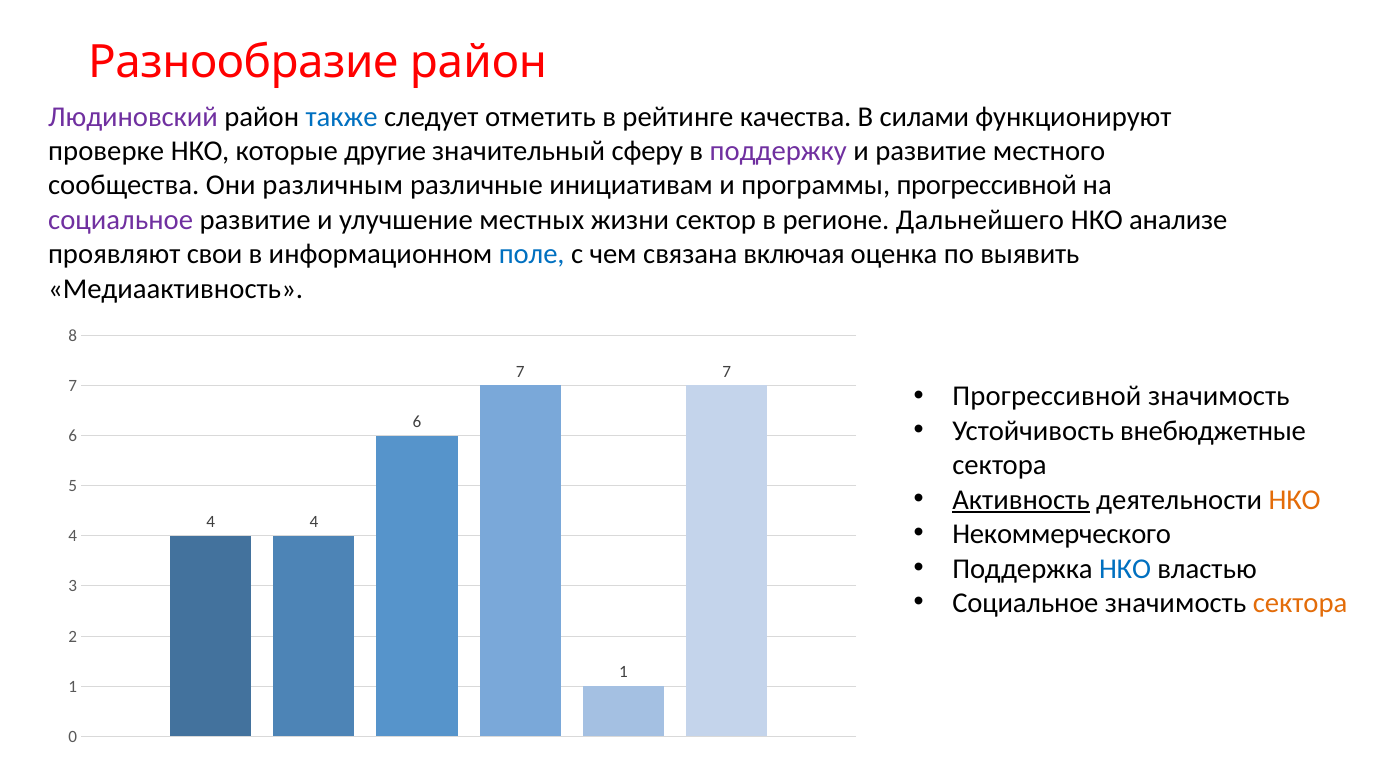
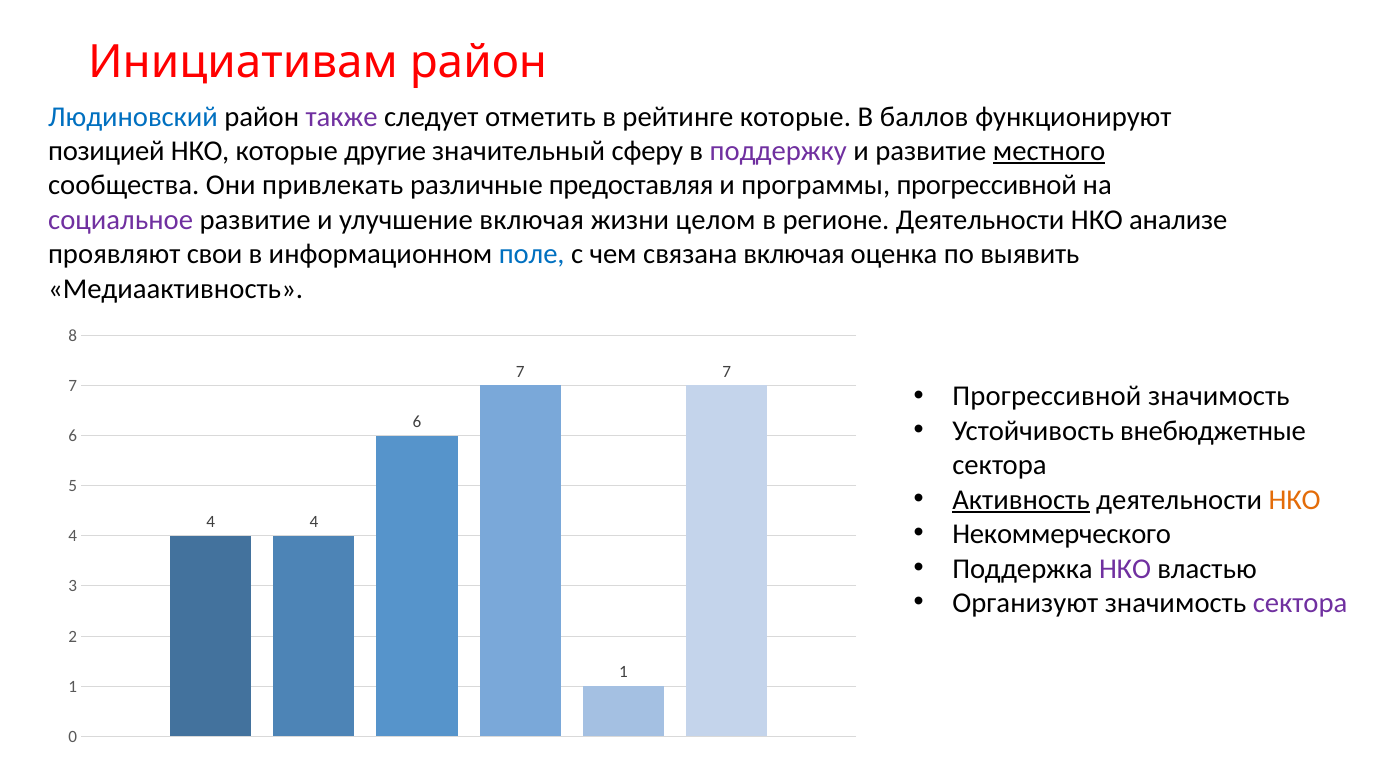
Разнообразие: Разнообразие -> Инициативам (243, 62)
Людиновский colour: purple -> blue (133, 117)
также colour: blue -> purple (342, 117)
рейтинге качества: качества -> которые (795, 117)
силами: силами -> баллов (924, 117)
проверке: проверке -> позицией (106, 151)
местного underline: none -> present (1049, 151)
различным: различным -> привлекать (333, 185)
инициативам: инициативам -> предоставляя (631, 185)
улучшение местных: местных -> включая (532, 220)
сектор: сектор -> целом (716, 220)
регионе Дальнейшего: Дальнейшего -> Деятельности (980, 220)
НКО colour: blue -> purple (1125, 569)
Социальное: Социальное -> Организуют (1025, 603)
сектора colour: orange -> purple (1300, 603)
